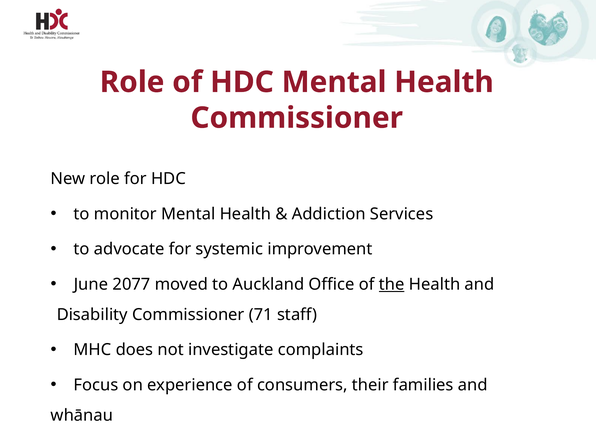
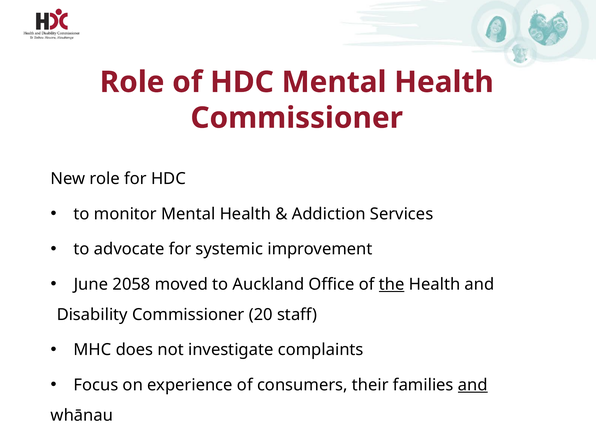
2077: 2077 -> 2058 (131, 284)
71: 71 -> 20 (261, 315)
and underline: none -> present (473, 385)
